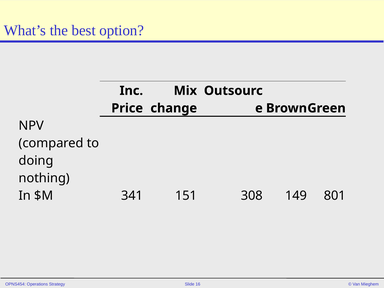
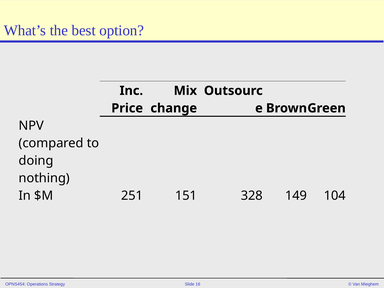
341: 341 -> 251 (132, 196)
308: 308 -> 328 (252, 196)
801: 801 -> 104 (335, 196)
